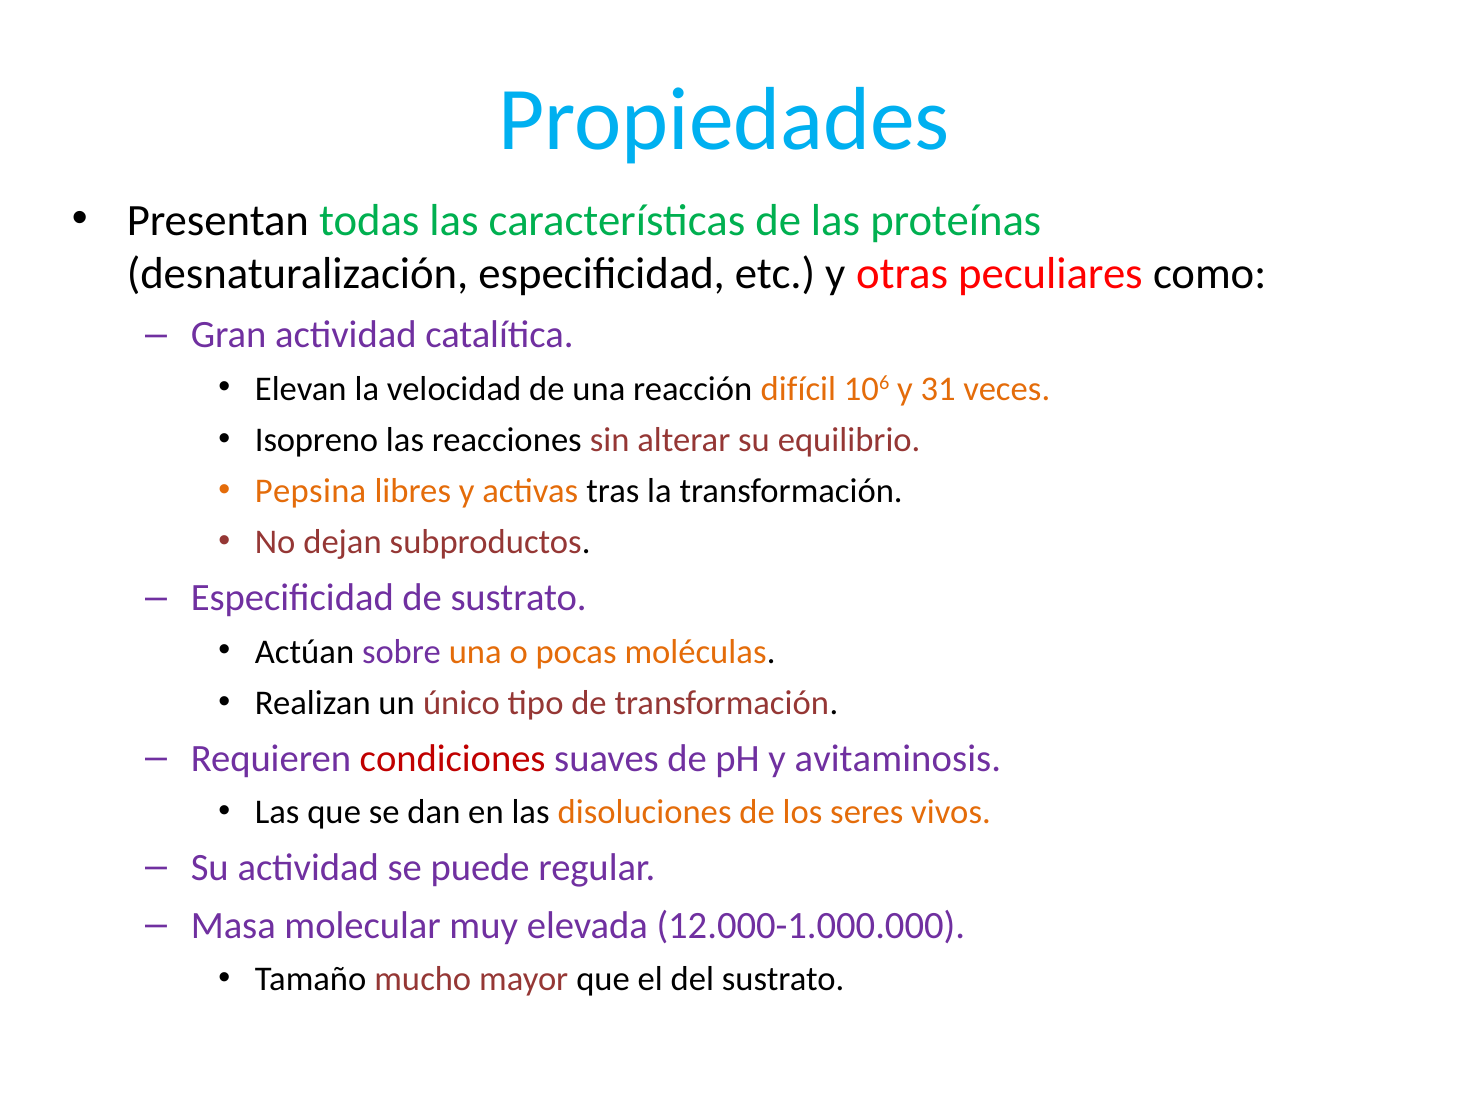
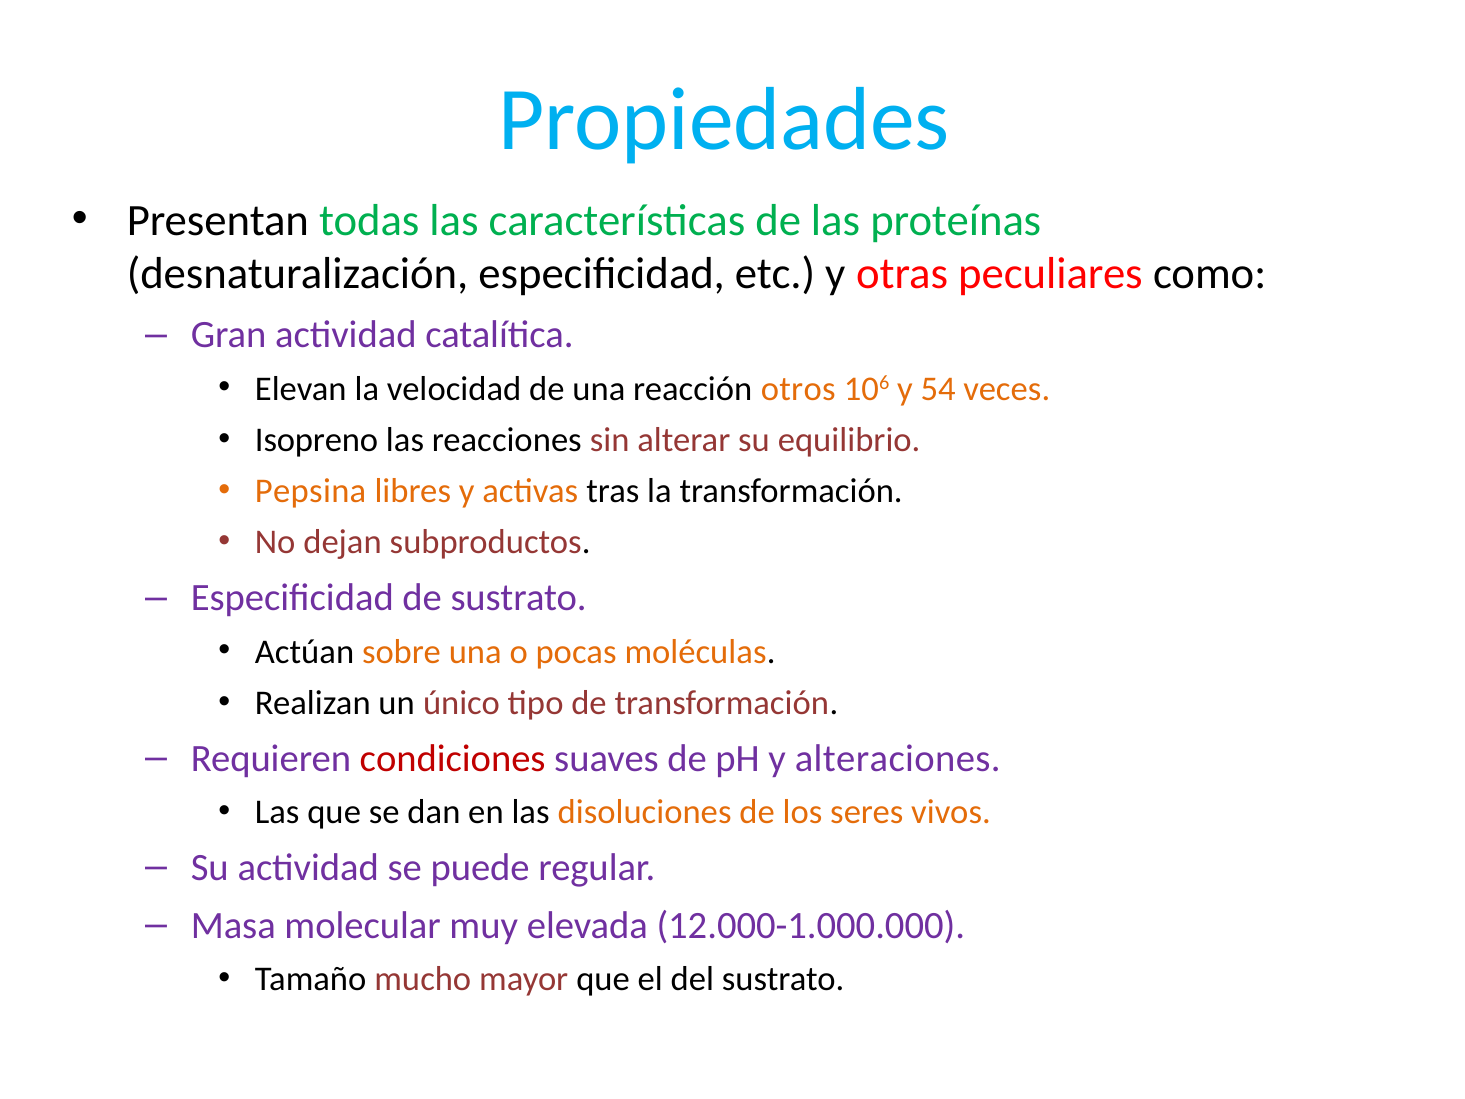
difícil: difícil -> otros (798, 389)
31: 31 -> 54 (938, 389)
sobre colour: purple -> orange (402, 651)
avitaminosis: avitaminosis -> alteraciones (898, 758)
